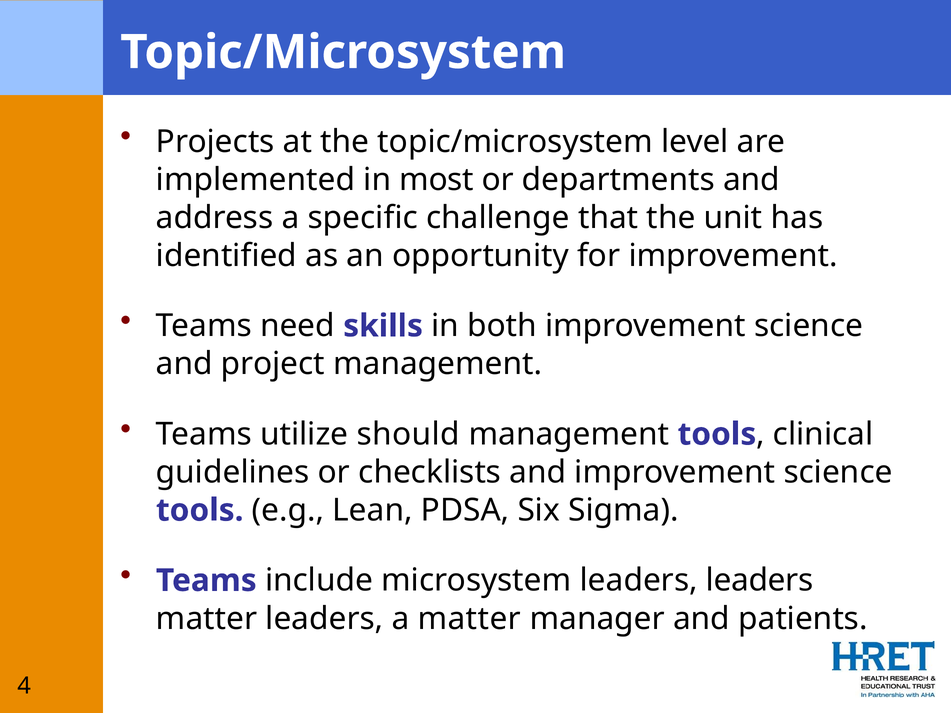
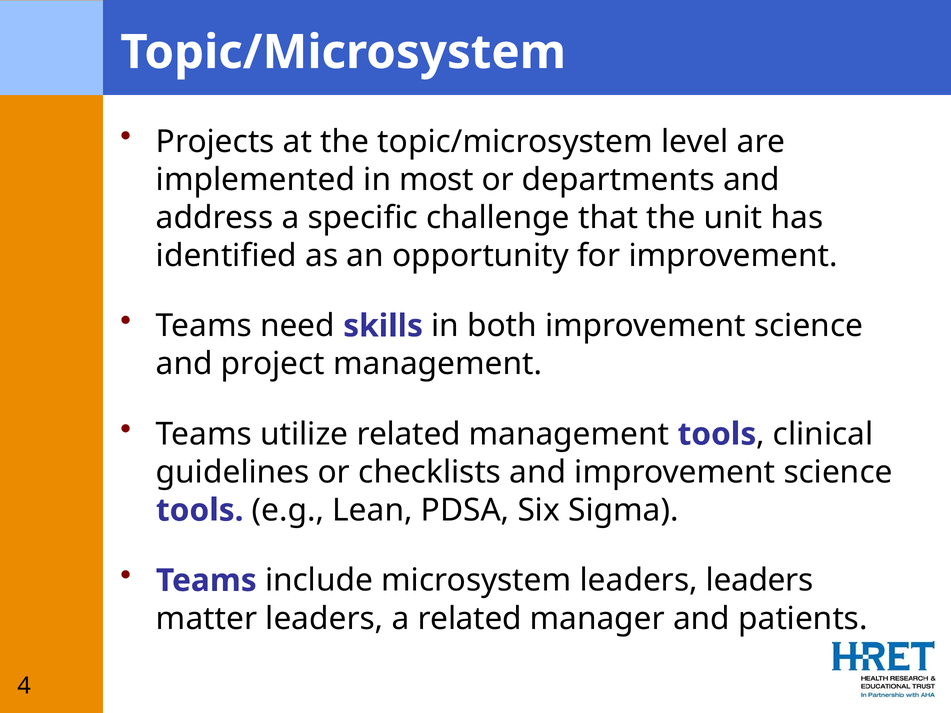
utilize should: should -> related (409, 434)
a matter: matter -> related (470, 619)
